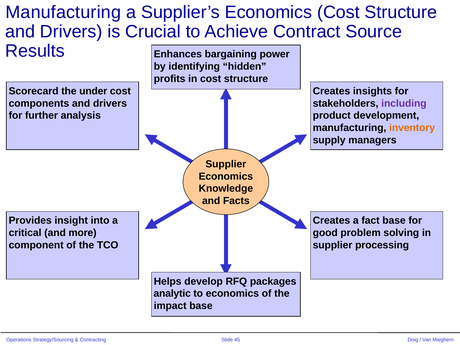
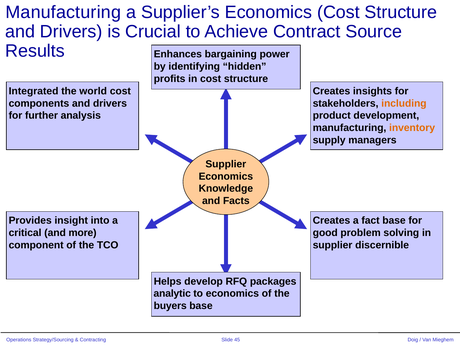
Scorecard: Scorecard -> Integrated (34, 91)
under: under -> world (93, 91)
including colour: purple -> orange (404, 103)
processing: processing -> discernible (382, 245)
impact: impact -> buyers (170, 306)
